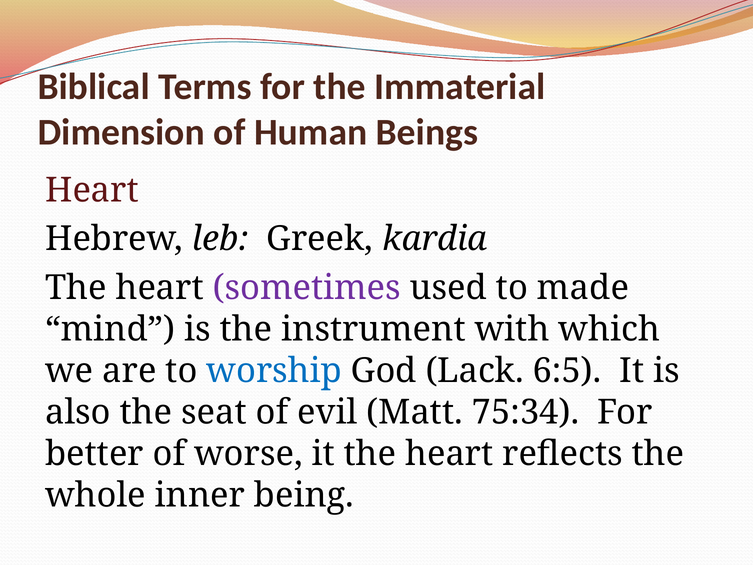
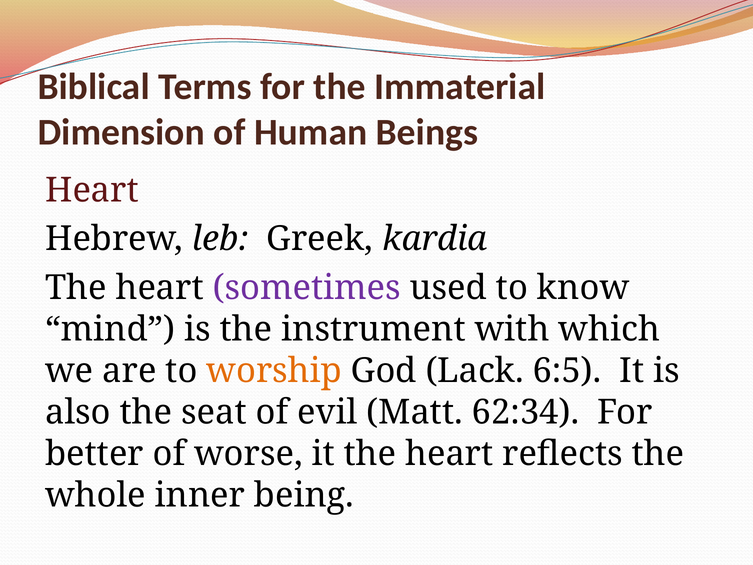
made: made -> know (583, 288)
worship colour: blue -> orange (274, 371)
75:34: 75:34 -> 62:34 (526, 412)
